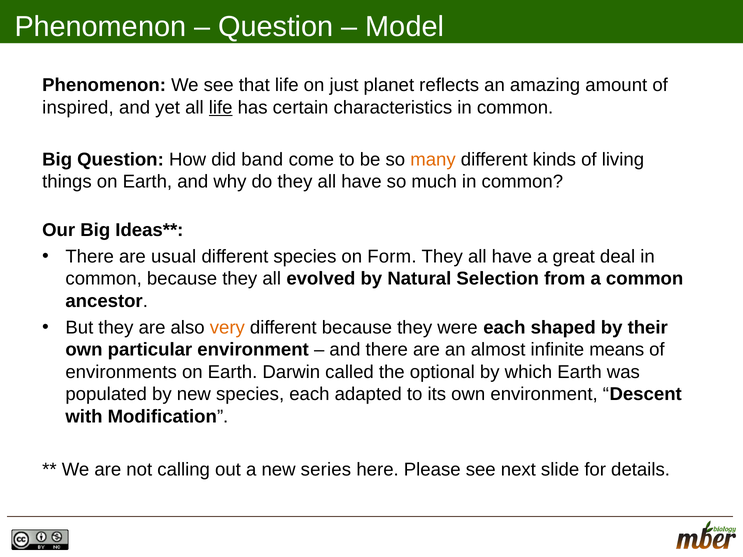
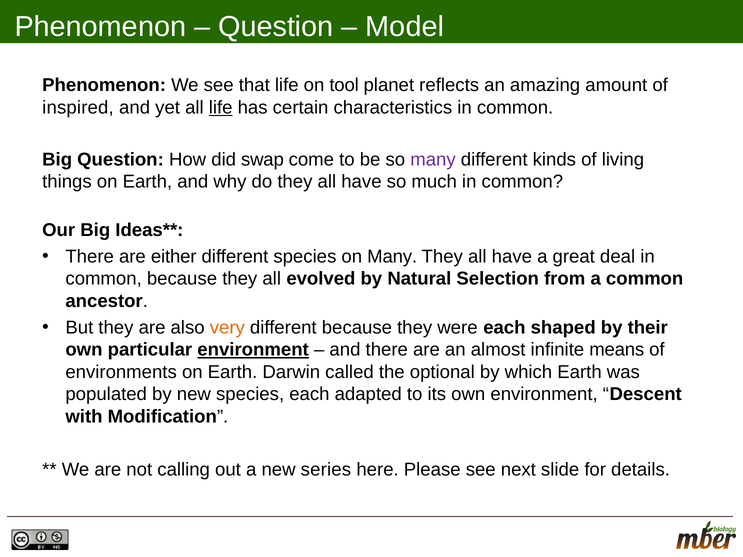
just: just -> tool (344, 85)
band: band -> swap (262, 160)
many colour: orange -> purple (433, 160)
usual: usual -> either (174, 257)
on Form: Form -> Many (392, 257)
environment underline: none -> present (253, 350)
